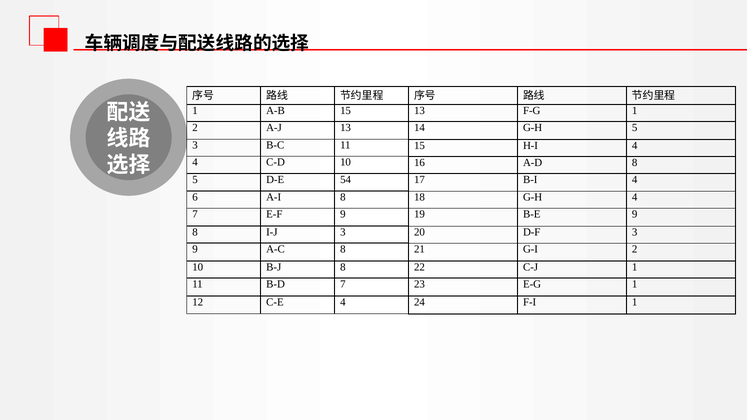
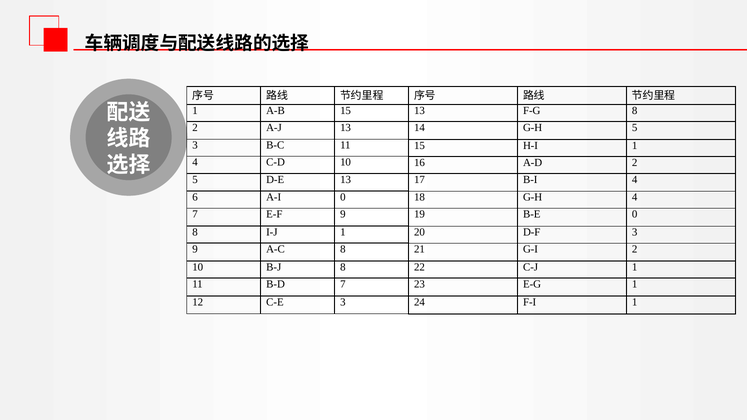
F-G 1: 1 -> 8 (635, 111)
H-I 4: 4 -> 1 (635, 146)
A-D 8: 8 -> 2 (635, 163)
D-E 54: 54 -> 13 (346, 180)
A-I 8: 8 -> 0 (343, 197)
B-E 9: 9 -> 0 (635, 215)
I-J 3: 3 -> 1 (343, 232)
C-E 4: 4 -> 3 (343, 302)
